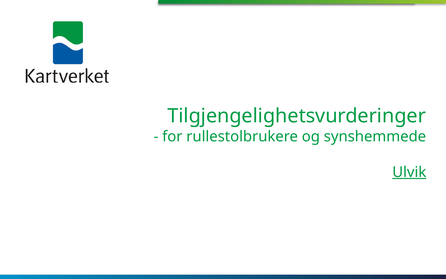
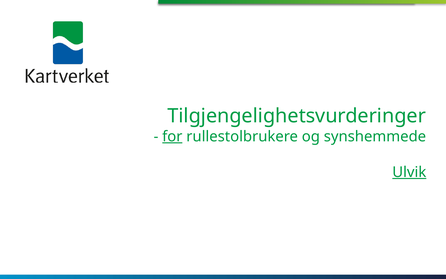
for underline: none -> present (172, 136)
